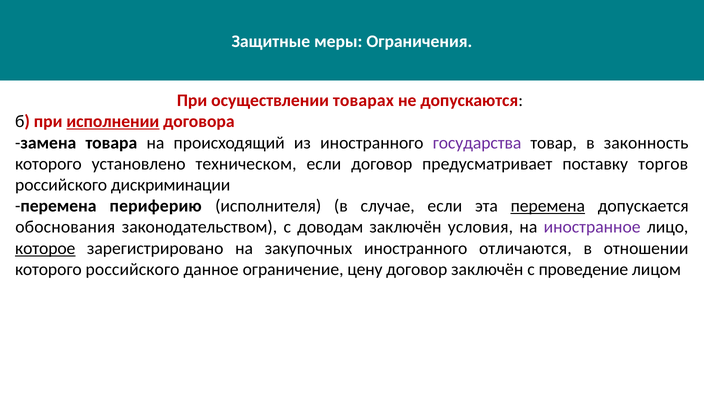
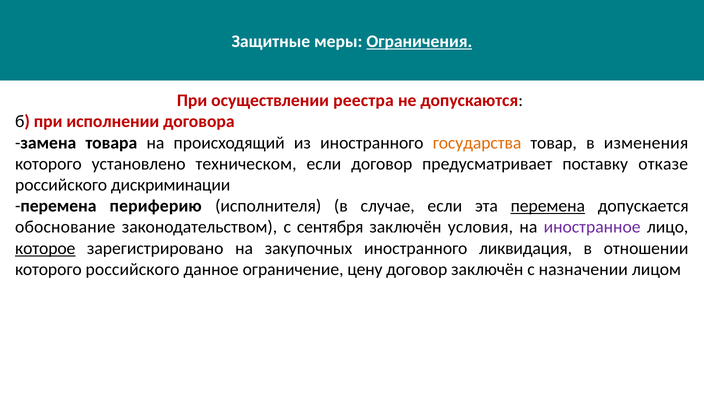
Ограничения underline: none -> present (419, 41)
товарах: товарах -> реестра (363, 100)
исполнении underline: present -> none (113, 122)
государства colour: purple -> orange (477, 143)
законность: законность -> изменения (646, 143)
торгов: торгов -> отказе (663, 164)
обоснования: обоснования -> обоснование (65, 227)
доводам: доводам -> сентября (330, 227)
отличаются: отличаются -> ликвидация (526, 248)
проведение: проведение -> назначении (583, 269)
